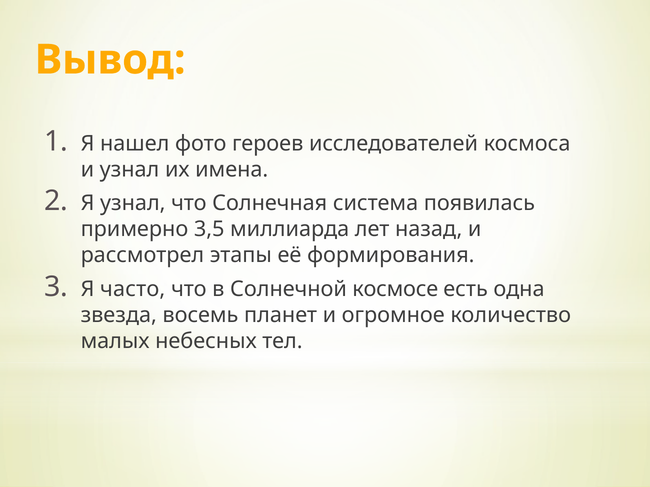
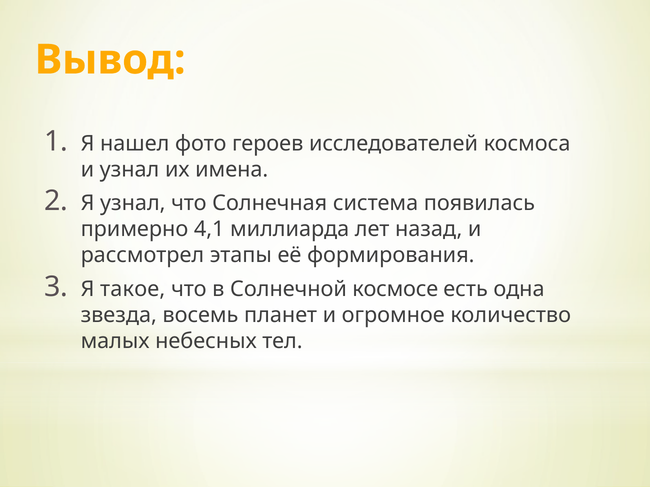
3,5: 3,5 -> 4,1 (209, 230)
часто: часто -> такое (133, 289)
